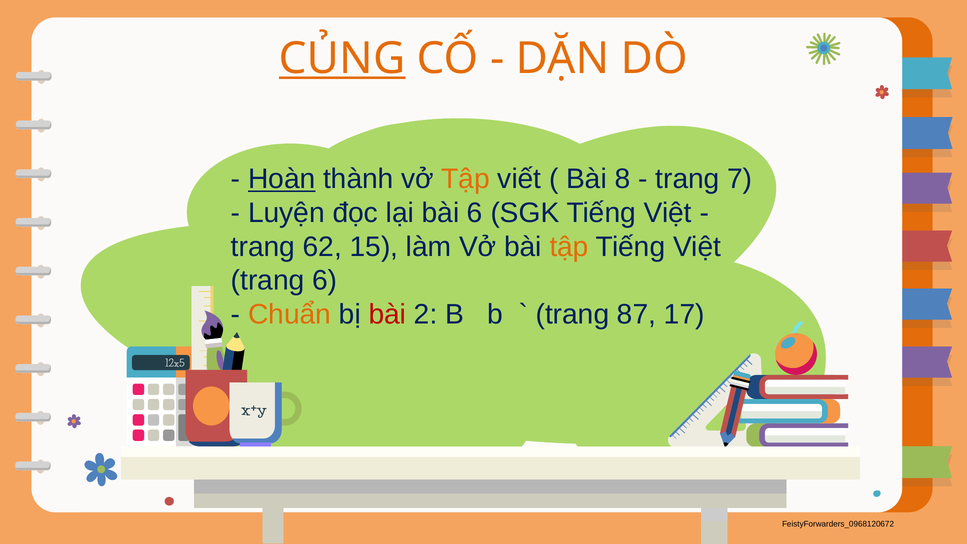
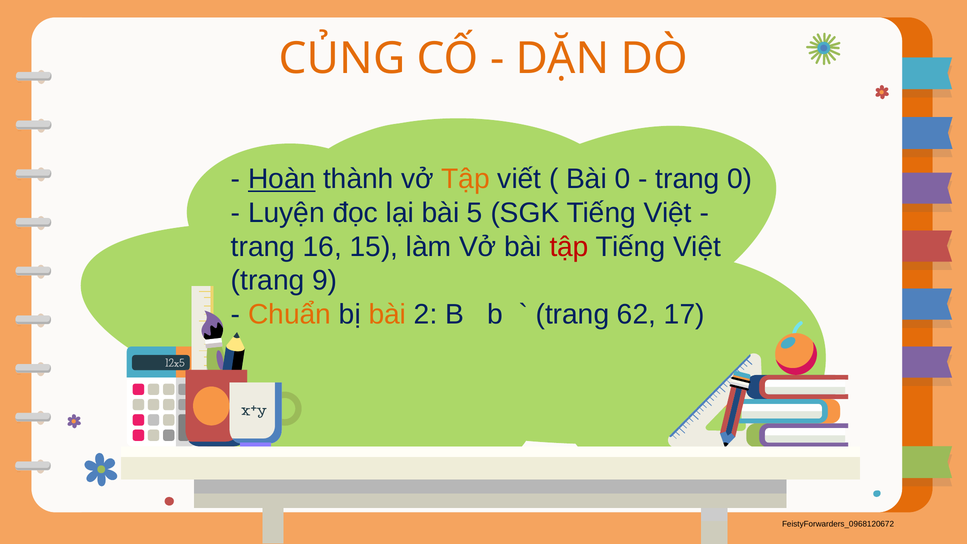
CỦNG underline: present -> none (342, 59)
Bài 8: 8 -> 0 (623, 179)
trang 7: 7 -> 0 (740, 179)
bài 6: 6 -> 5 (475, 213)
62: 62 -> 16 (322, 247)
tập colour: orange -> red (569, 247)
trang 6: 6 -> 9 (325, 281)
bài colour: red -> orange (387, 315)
87: 87 -> 62 (637, 315)
